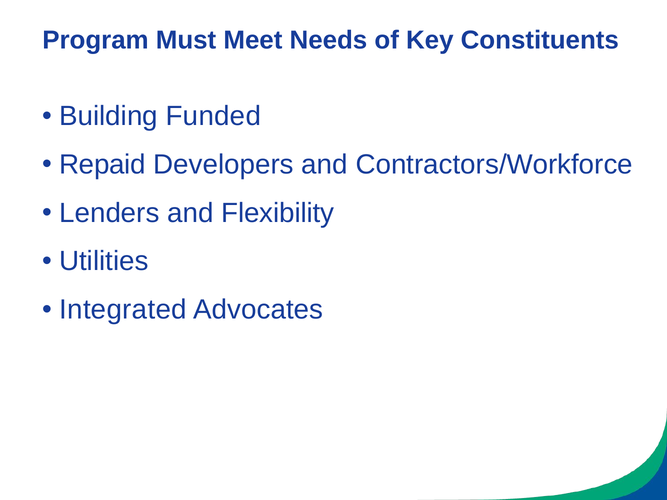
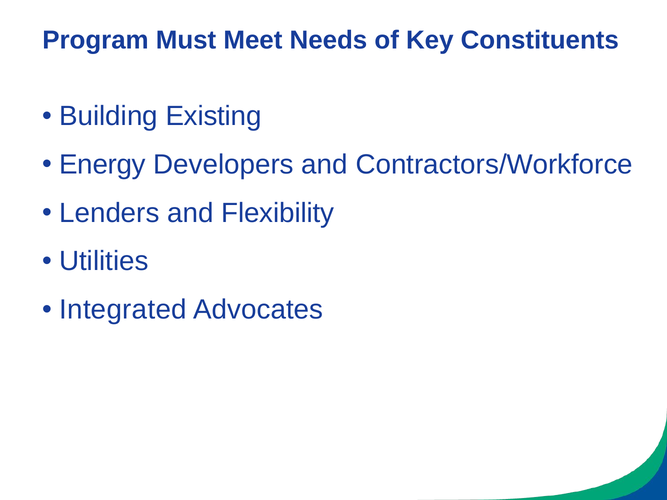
Funded: Funded -> Existing (214, 116)
Repaid: Repaid -> Energy (102, 165)
